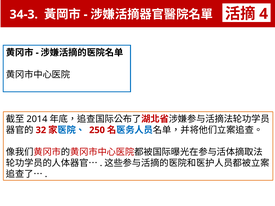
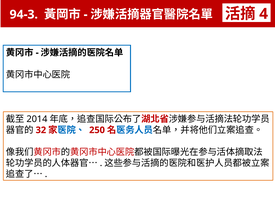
34-3: 34-3 -> 94-3 (24, 14)
